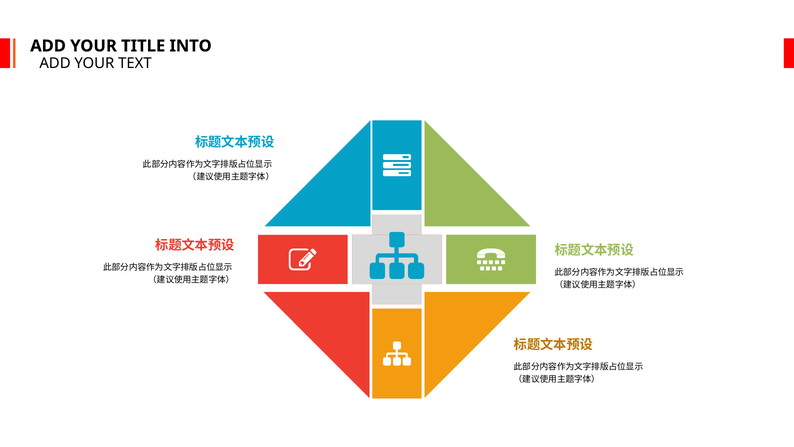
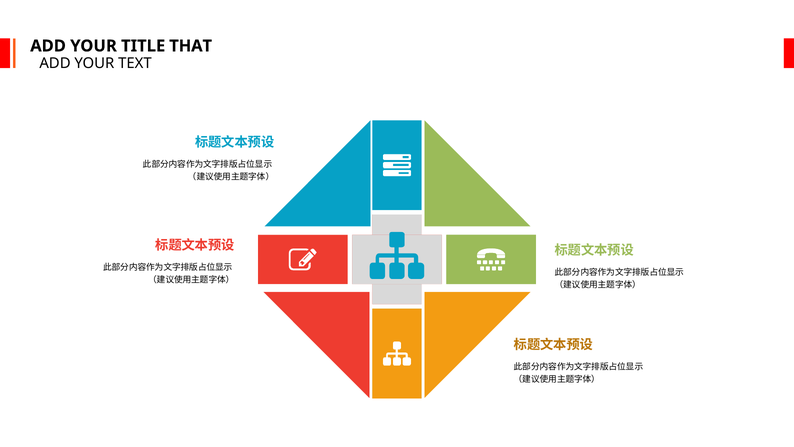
INTO: INTO -> THAT (191, 46)
